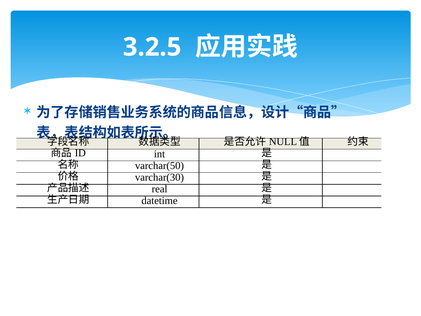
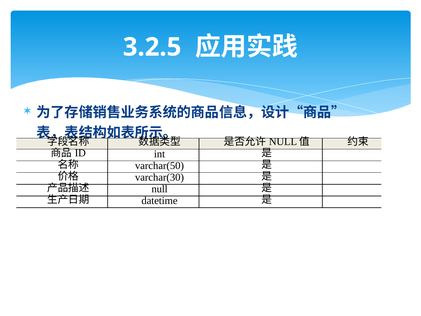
real: real -> null (160, 189)
